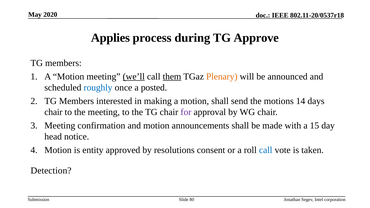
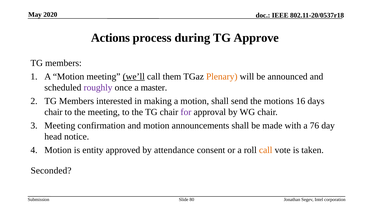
Applies: Applies -> Actions (110, 38)
them underline: present -> none (172, 77)
roughly colour: blue -> purple (98, 88)
posted: posted -> master (154, 88)
14: 14 -> 16 (301, 101)
15: 15 -> 76 (314, 126)
resolutions: resolutions -> attendance (174, 150)
call colour: blue -> orange (266, 150)
Detection: Detection -> Seconded (51, 171)
